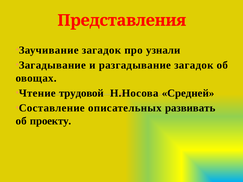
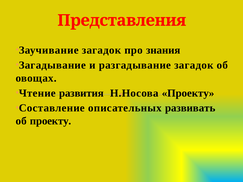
узнали: узнали -> знания (163, 50)
трудовой: трудовой -> развития (81, 93)
Н.Носова Средней: Средней -> Проекту (188, 93)
